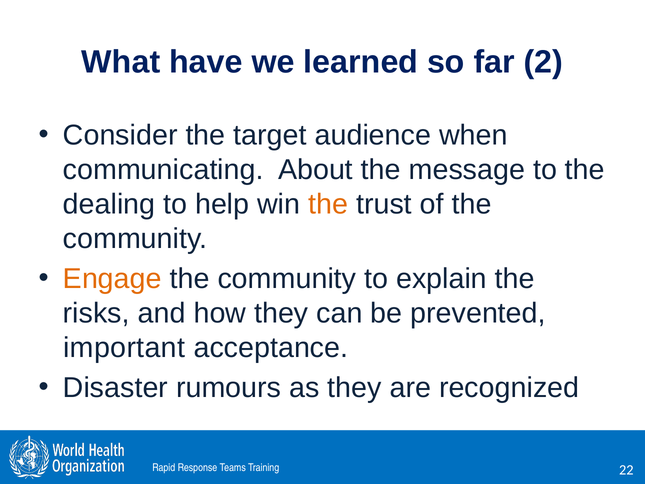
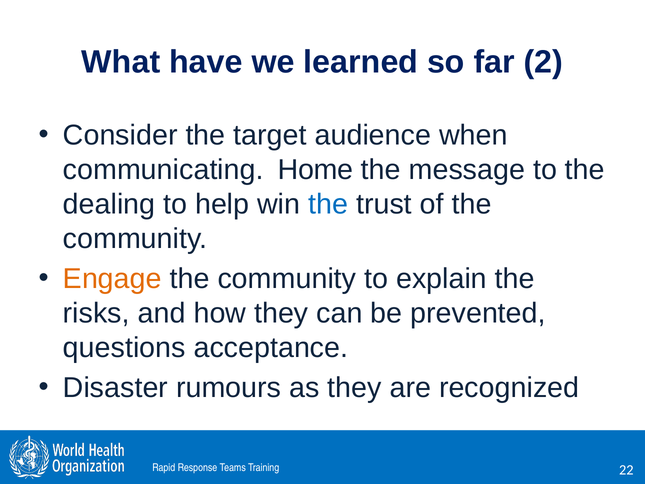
About: About -> Home (316, 170)
the colour: orange -> blue (328, 204)
important: important -> questions (124, 347)
